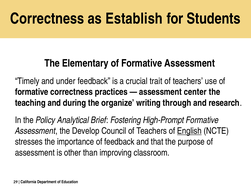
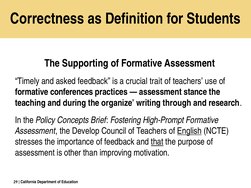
Establish: Establish -> Definition (134, 19)
Elementary: Elementary -> Supporting (85, 63)
under: under -> asked (66, 81)
formative correctness: correctness -> conferences (72, 92)
center: center -> stance (195, 92)
Analytical: Analytical -> Concepts (73, 120)
that underline: none -> present (157, 142)
classroom: classroom -> motivation (152, 153)
